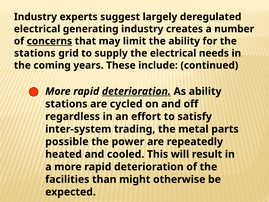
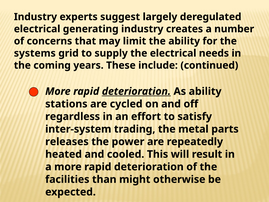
concerns underline: present -> none (49, 41)
stations: stations -> systems (35, 53)
possible: possible -> releases (67, 142)
